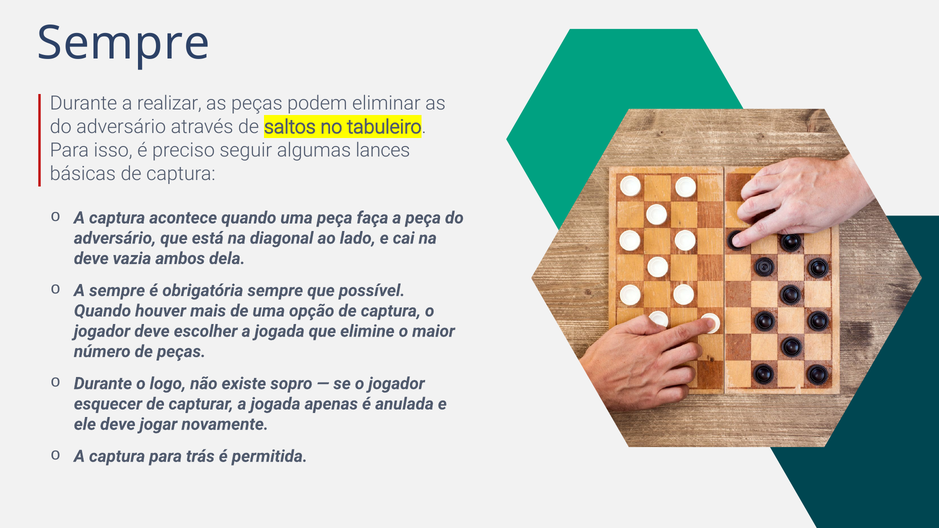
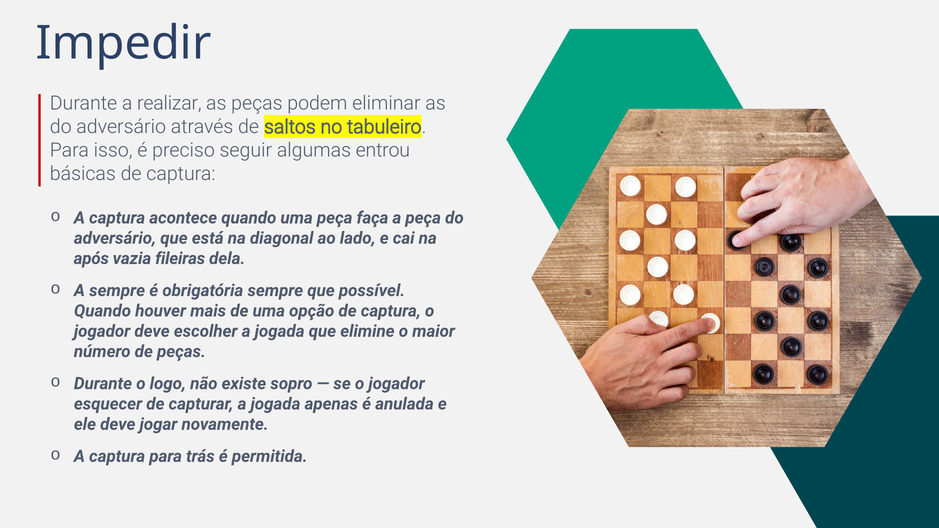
Sempre: Sempre -> Impedir (124, 44)
lances: lances -> entrou (383, 150)
deve: deve -> após (91, 259)
ambos: ambos -> fileiras (180, 259)
